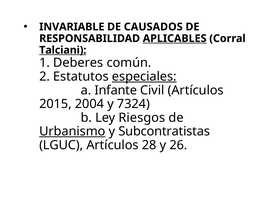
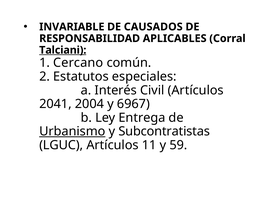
APLICABLES underline: present -> none (175, 38)
Deberes: Deberes -> Cercano (78, 63)
especiales underline: present -> none (144, 76)
Infante: Infante -> Interés (116, 90)
2015: 2015 -> 2041 (55, 104)
7324: 7324 -> 6967 (133, 104)
Riesgos: Riesgos -> Entrega (142, 118)
28: 28 -> 11 (149, 145)
26: 26 -> 59 (178, 145)
